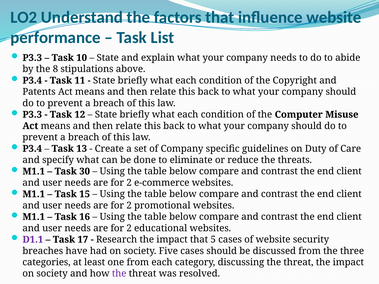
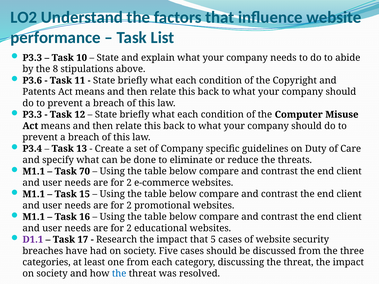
P3.4: P3.4 -> P3.6 (32, 81)
30: 30 -> 70 (85, 172)
the colour: purple -> blue (119, 274)
